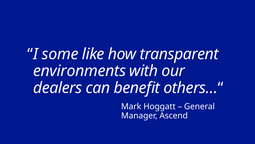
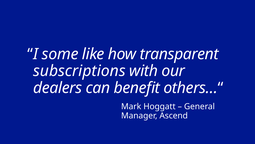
environments: environments -> subscriptions (79, 71)
